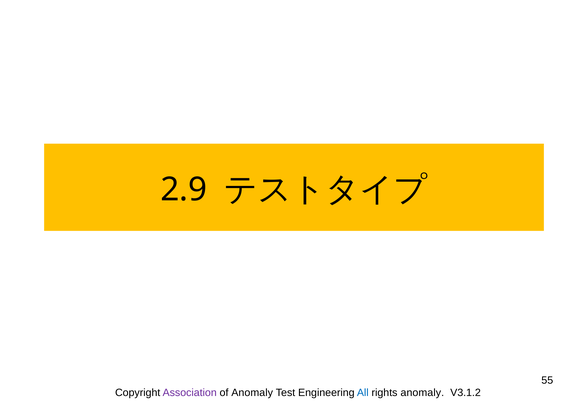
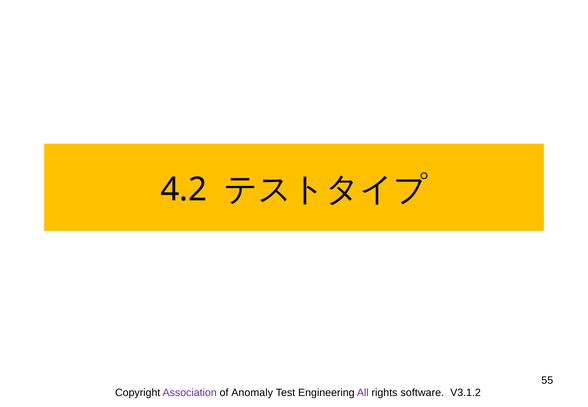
2.9: 2.9 -> 4.2 (184, 190)
All colour: blue -> purple (363, 393)
rights anomaly: anomaly -> software (422, 393)
